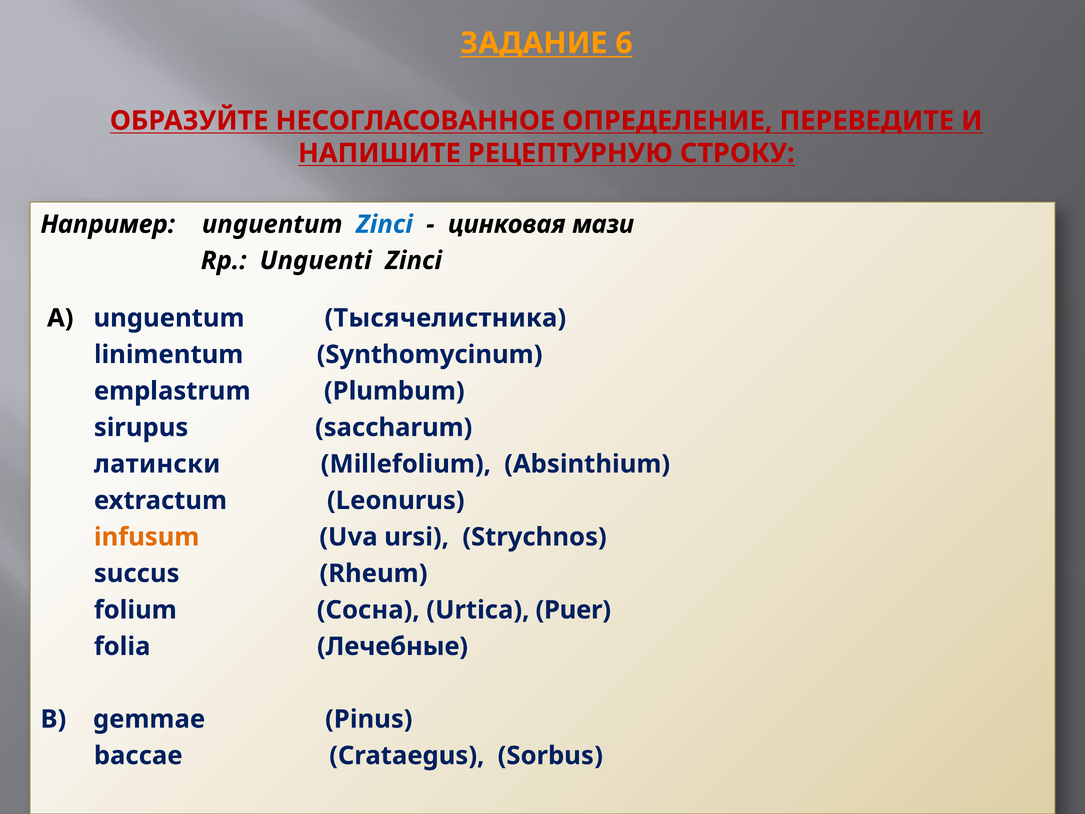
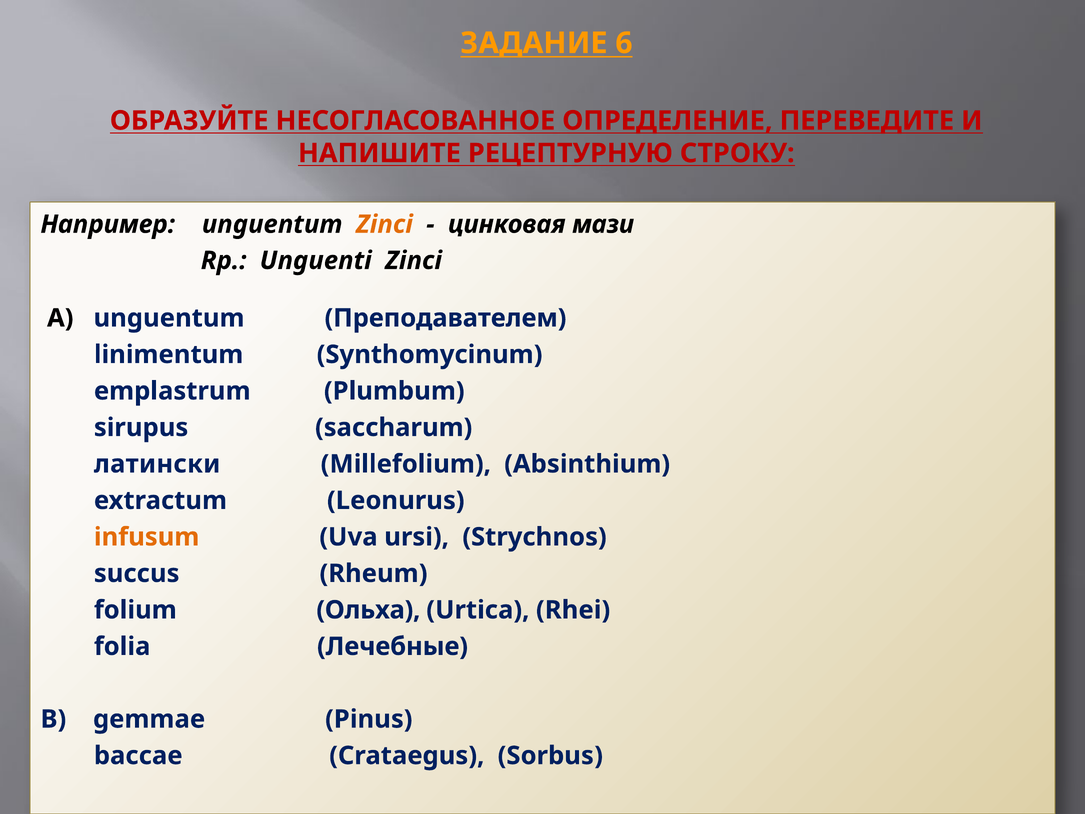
Zinci colour: blue -> orange (384, 224)
Тысячелистника: Тысячелистника -> Преподавателем (446, 318)
Сосна: Сосна -> Ольха (368, 610)
Puer: Puer -> Rhei (573, 610)
